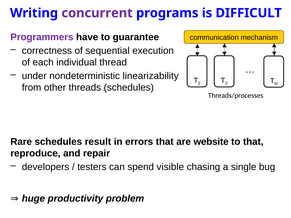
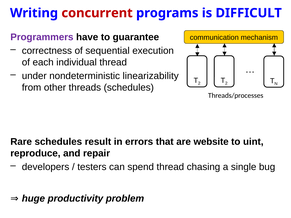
concurrent colour: purple -> red (97, 13)
to that: that -> uint (253, 142)
spend visible: visible -> thread (170, 167)
